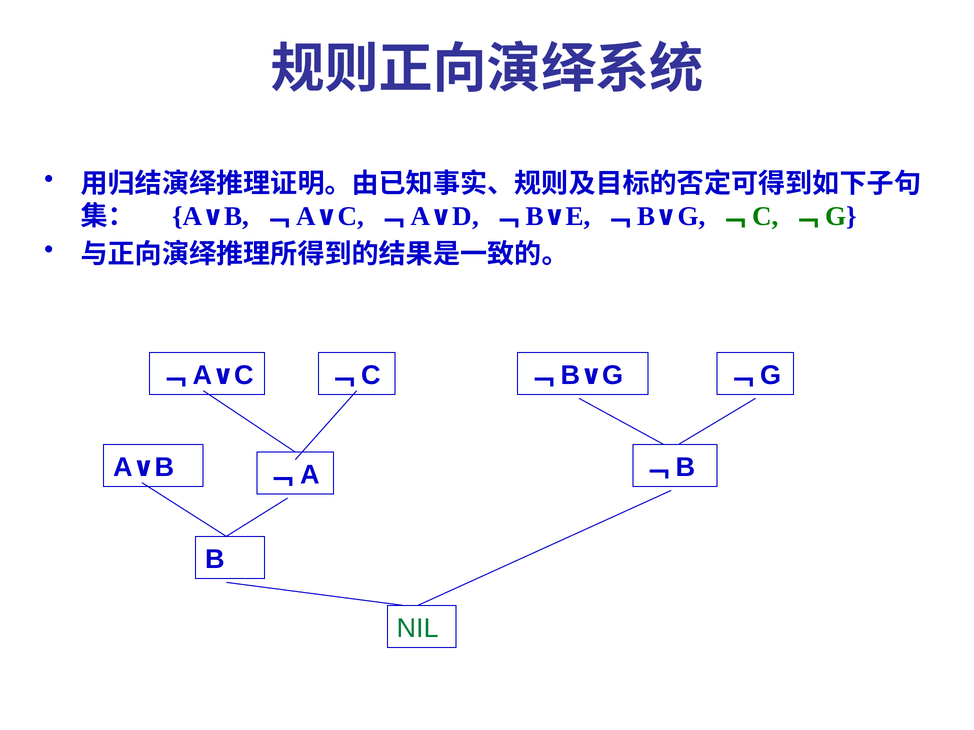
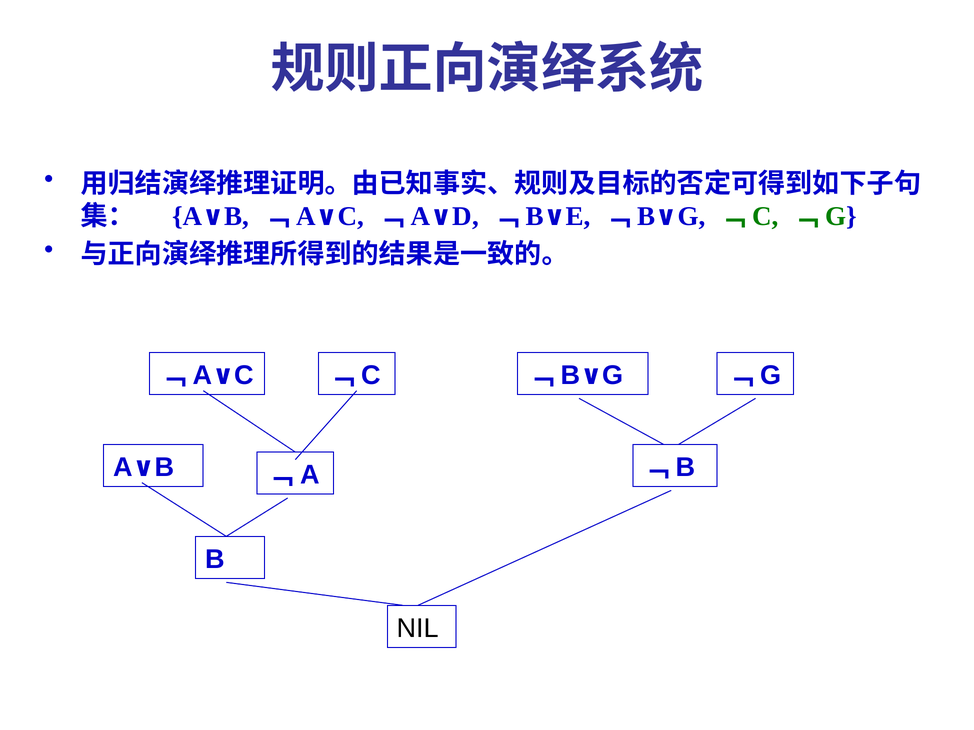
NIL colour: green -> black (418, 629)
